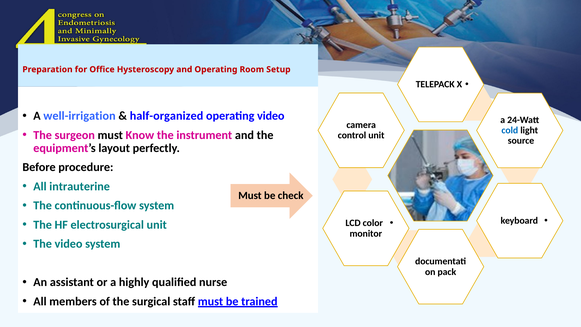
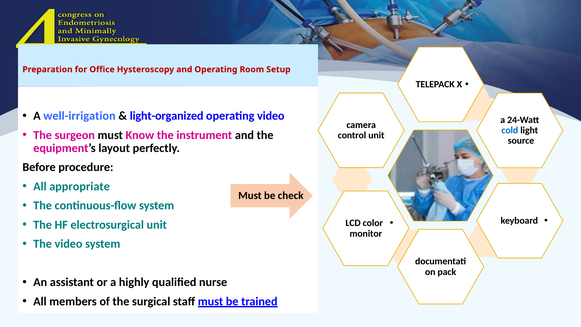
half-organized: half-organized -> light-organized (167, 116)
intrauterine: intrauterine -> appropriate (80, 186)
